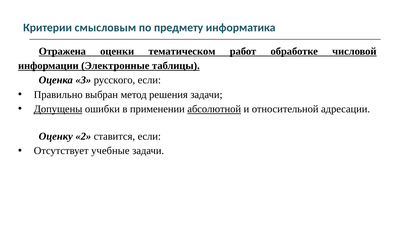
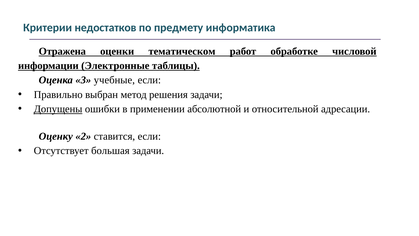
смысловым: смысловым -> недостатков (105, 28)
русского: русского -> учебные (114, 80)
абсолютной underline: present -> none (214, 109)
учебные: учебные -> большая (110, 151)
